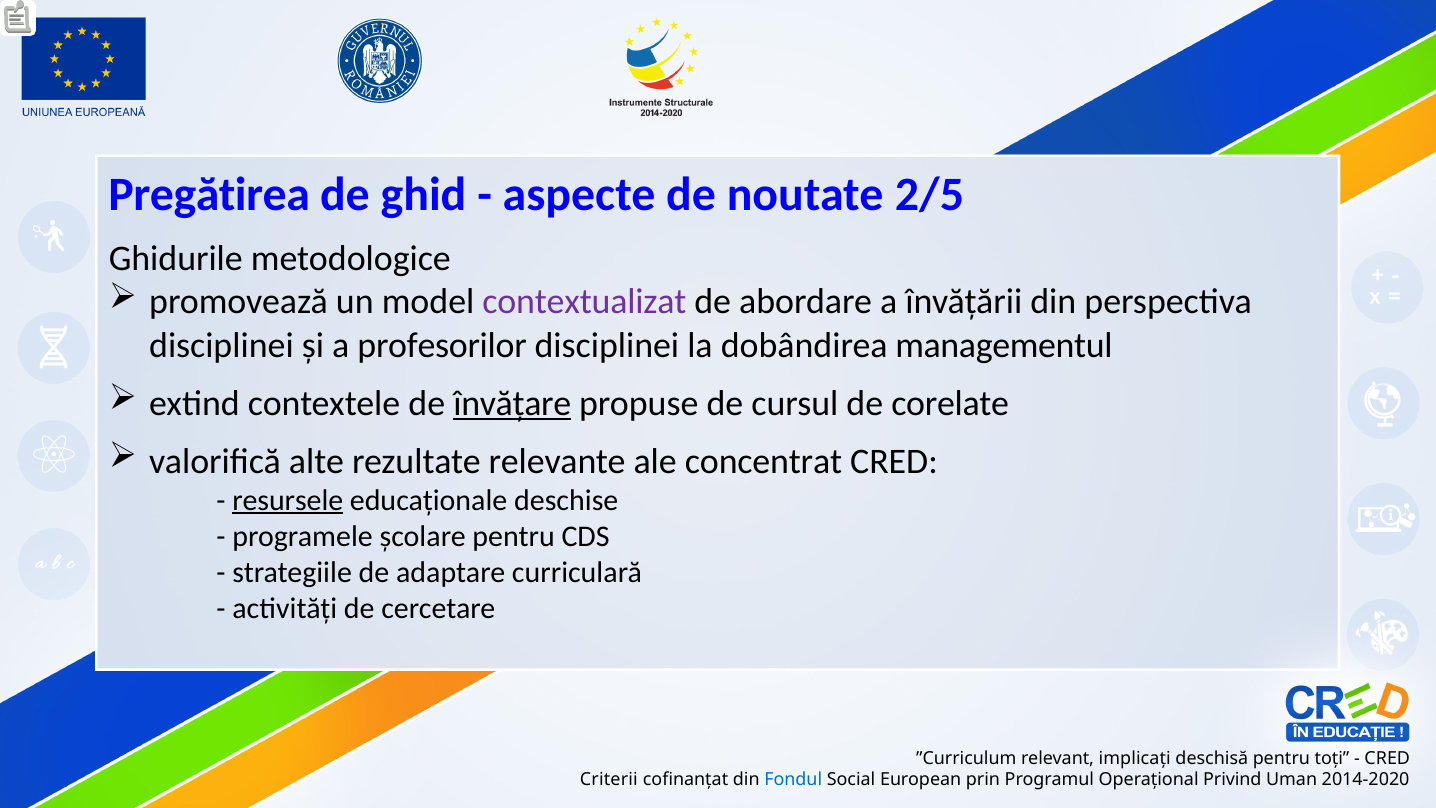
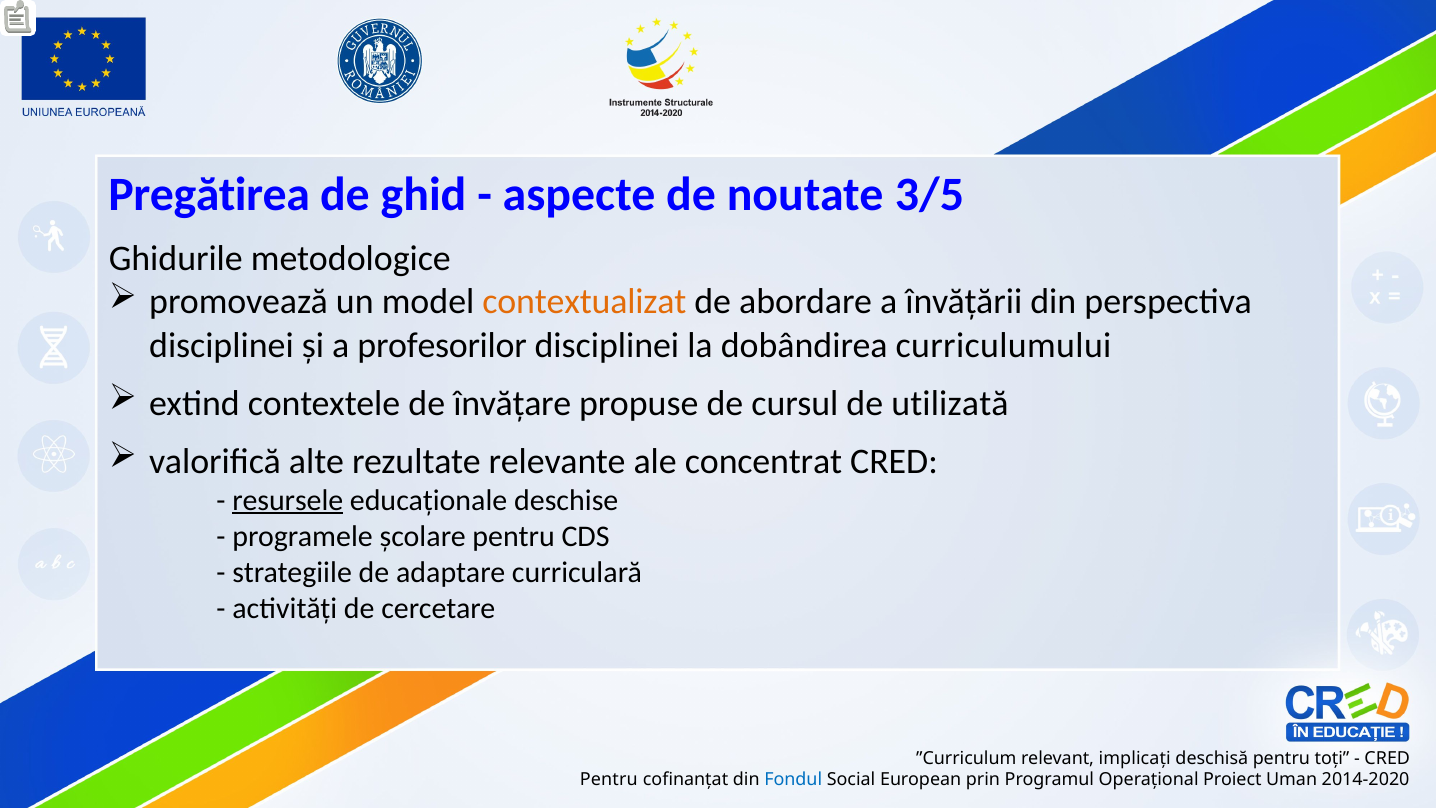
2/5: 2/5 -> 3/5 (929, 195)
contextualizat colour: purple -> orange (584, 302)
managementul: managementul -> curriculumului (1004, 345)
învățare underline: present -> none (512, 403)
corelate: corelate -> utilizată (950, 403)
Criterii: Criterii -> Pentru (609, 780)
Privind: Privind -> Proiect (1232, 780)
